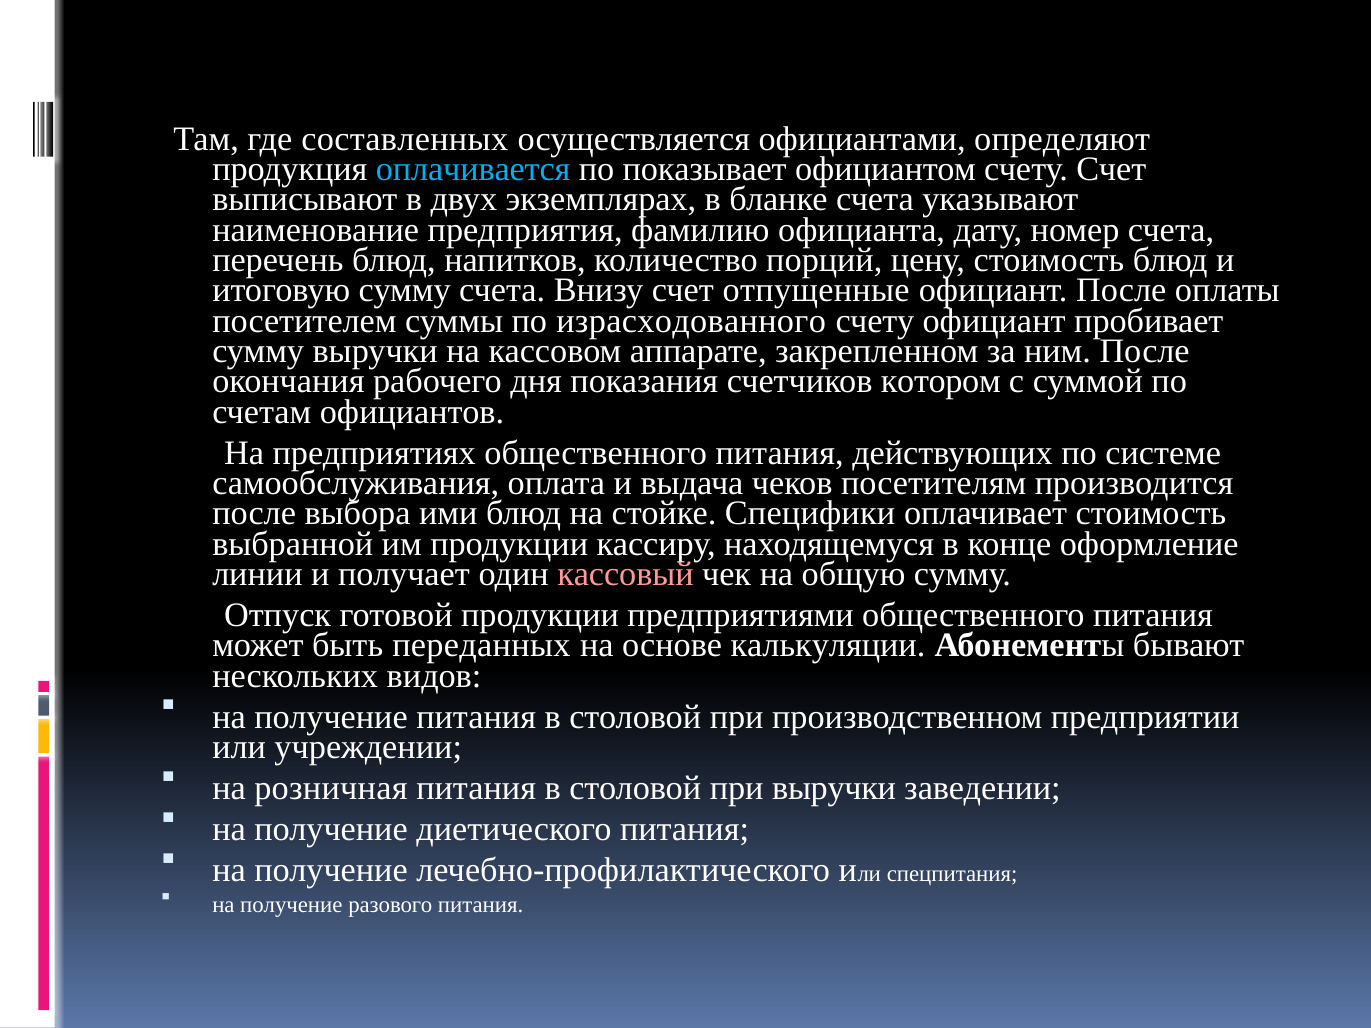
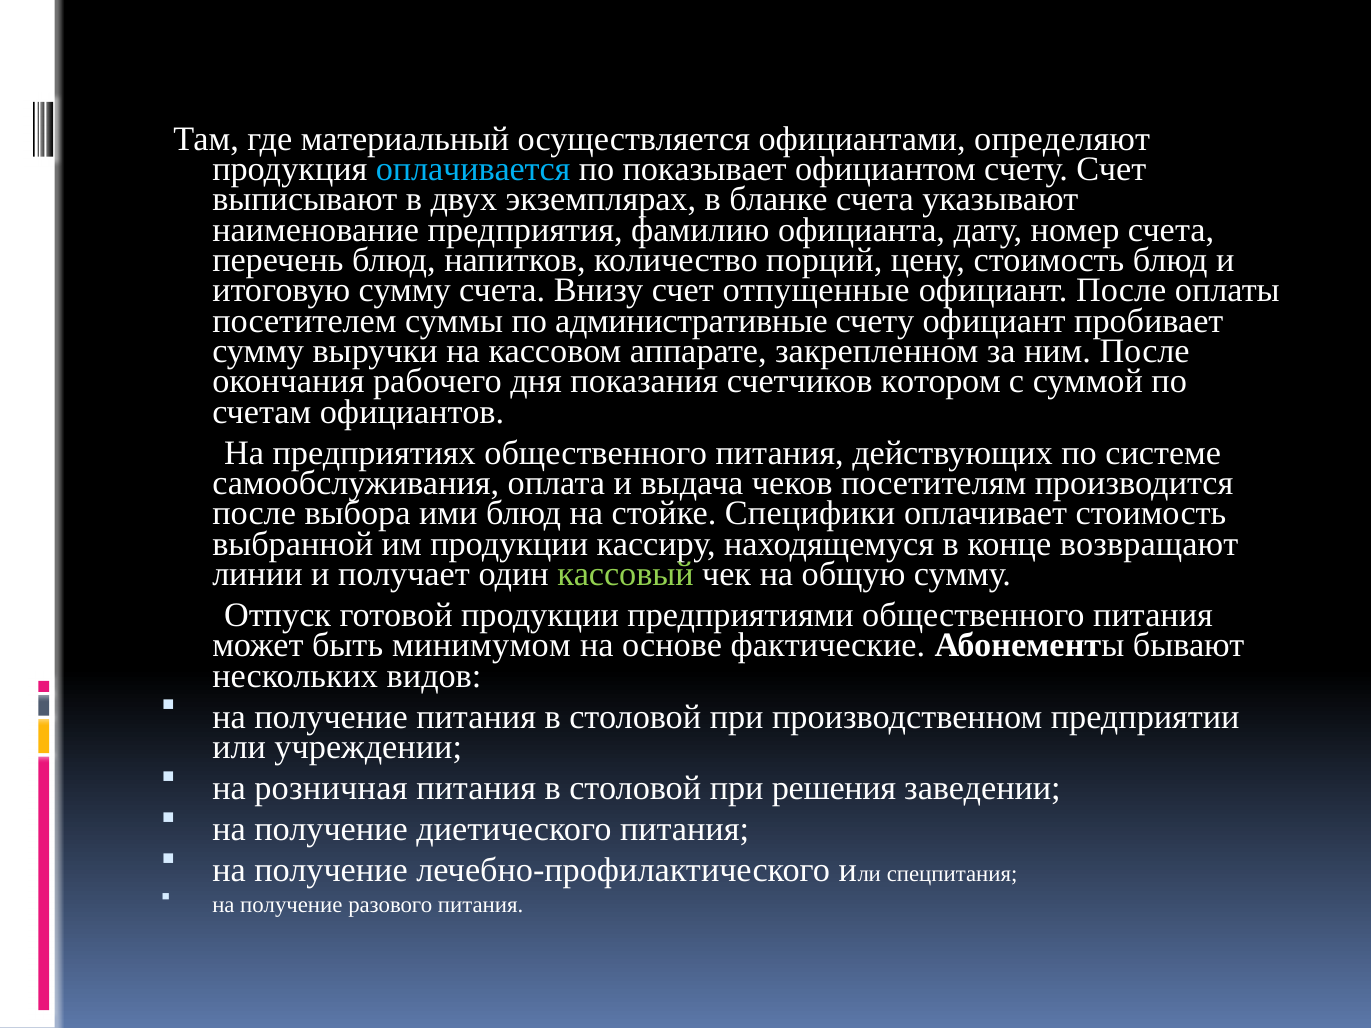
составленных: составленных -> материальный (405, 139)
израсходованного: израсходованного -> административные (691, 321)
оформление: оформление -> возвращают (1149, 544)
кассовый colour: pink -> light green (625, 574)
переданных: переданных -> минимумом (481, 646)
калькуляции: калькуляции -> фактические (828, 646)
при выручки: выручки -> решения (834, 788)
